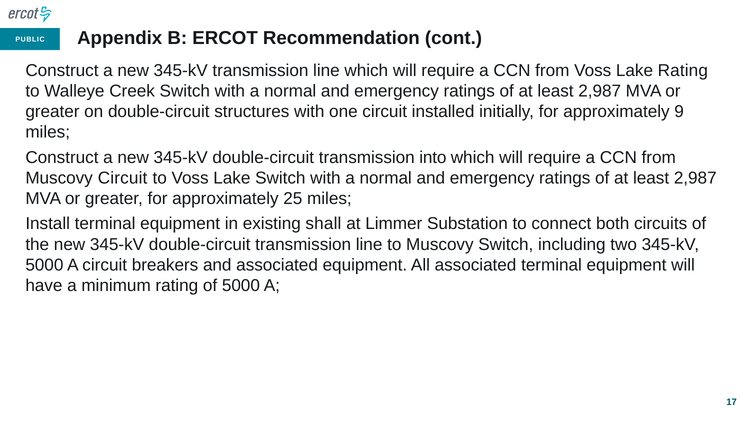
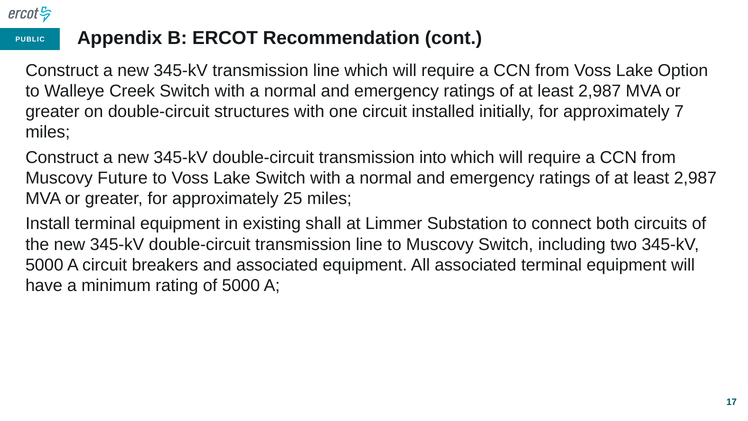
Lake Rating: Rating -> Option (683, 70)
9: 9 -> 7 (679, 111)
Muscovy Circuit: Circuit -> Future (123, 178)
